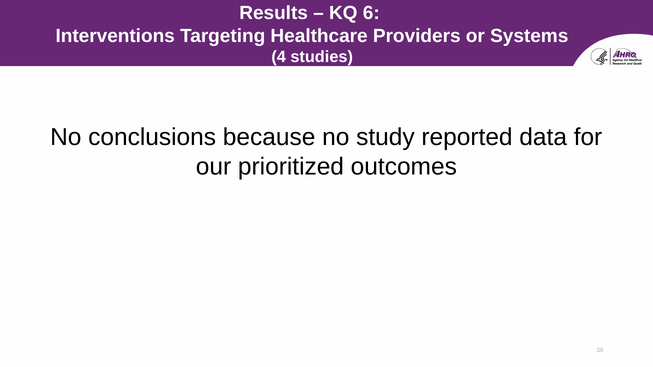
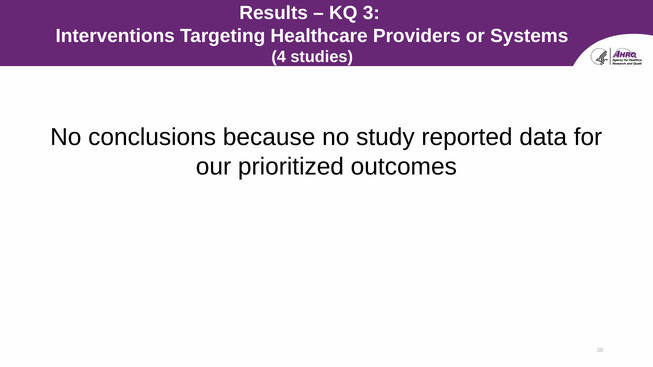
6: 6 -> 3 (371, 13)
